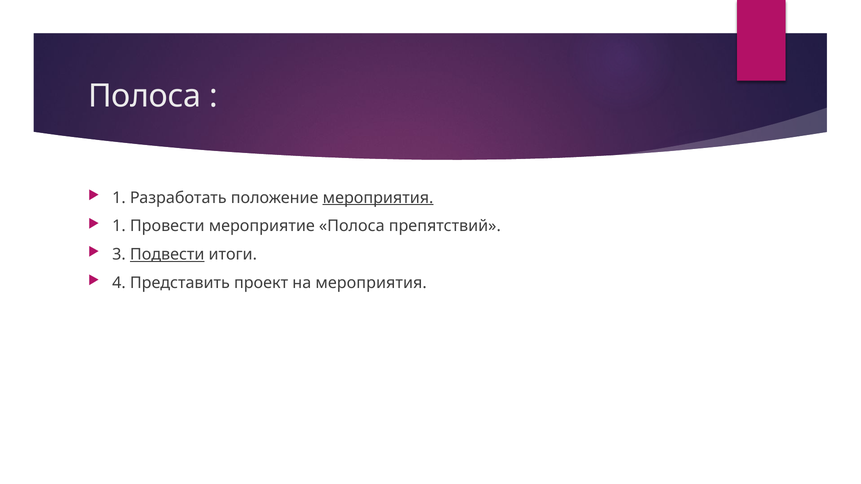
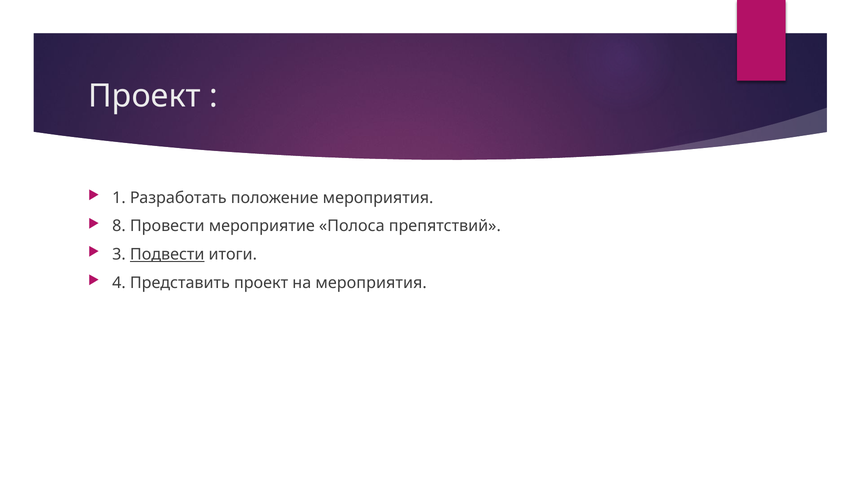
Полоса: Полоса -> Проект (145, 96)
мероприятия underline: present -> none (378, 198)
1: 1 -> 8 (119, 226)
